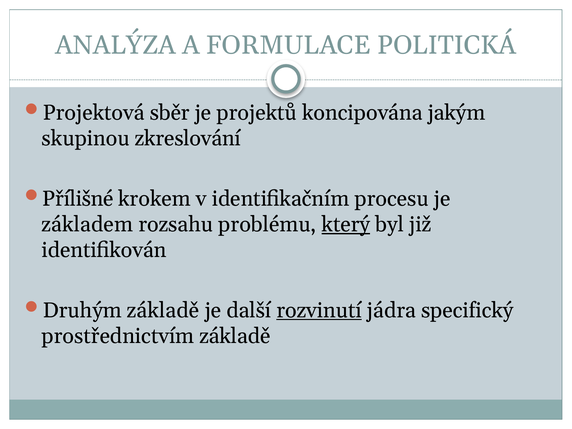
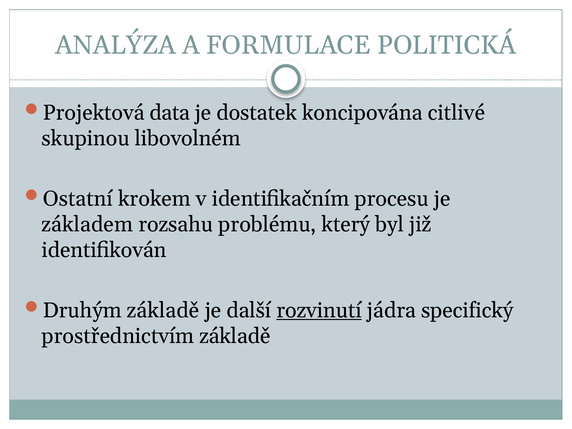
sběr: sběr -> data (170, 113)
projektů: projektů -> dostatek (257, 113)
jakým: jakým -> citlivé (456, 113)
zkreslování: zkreslování -> libovolném (188, 138)
Přílišné: Přílišné -> Ostatní (78, 199)
který underline: present -> none (346, 224)
